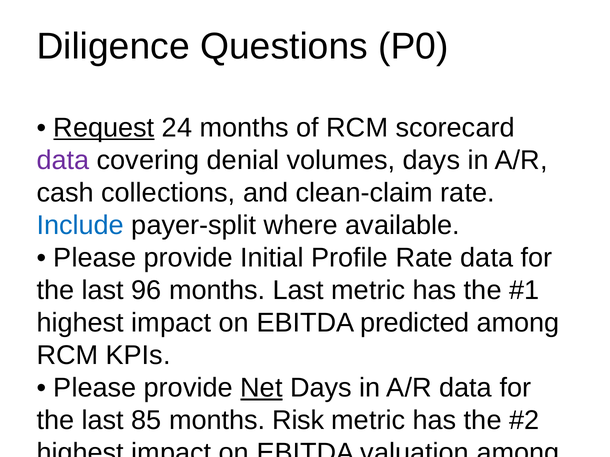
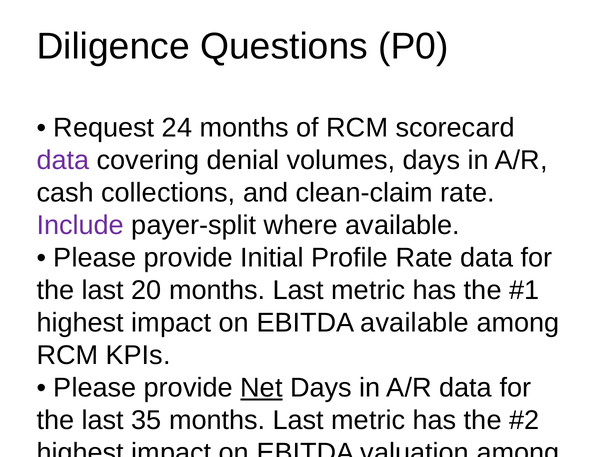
Request underline: present -> none (104, 128)
Include colour: blue -> purple (80, 226)
96: 96 -> 20 (146, 291)
EBITDA predicted: predicted -> available (415, 323)
85: 85 -> 35 (146, 421)
Risk: Risk -> Last (298, 421)
